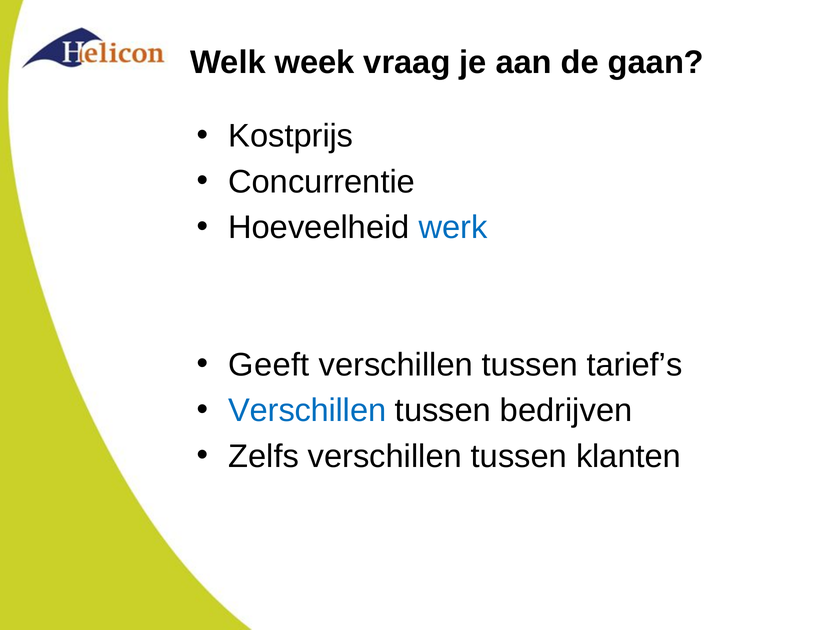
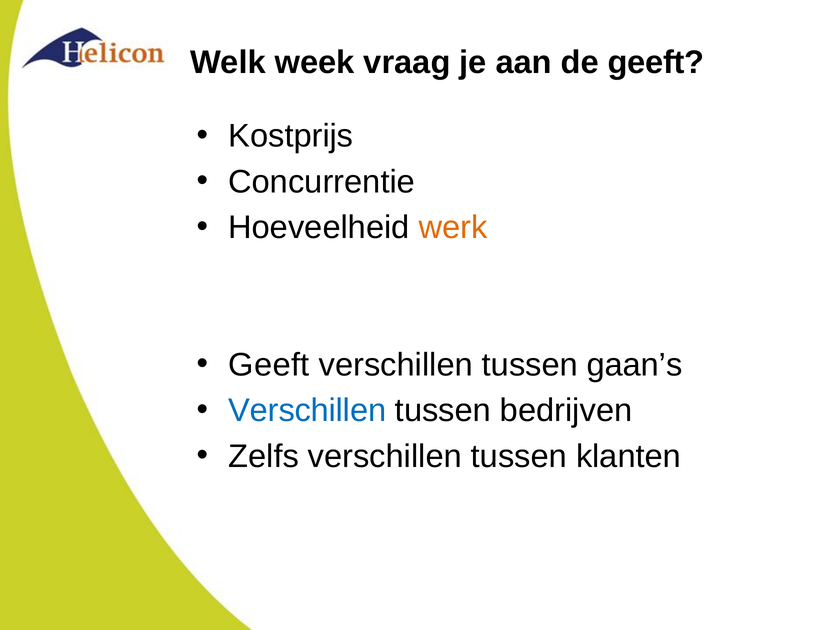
de gaan: gaan -> geeft (656, 63)
werk colour: blue -> orange (453, 228)
tarief’s: tarief’s -> gaan’s (635, 365)
